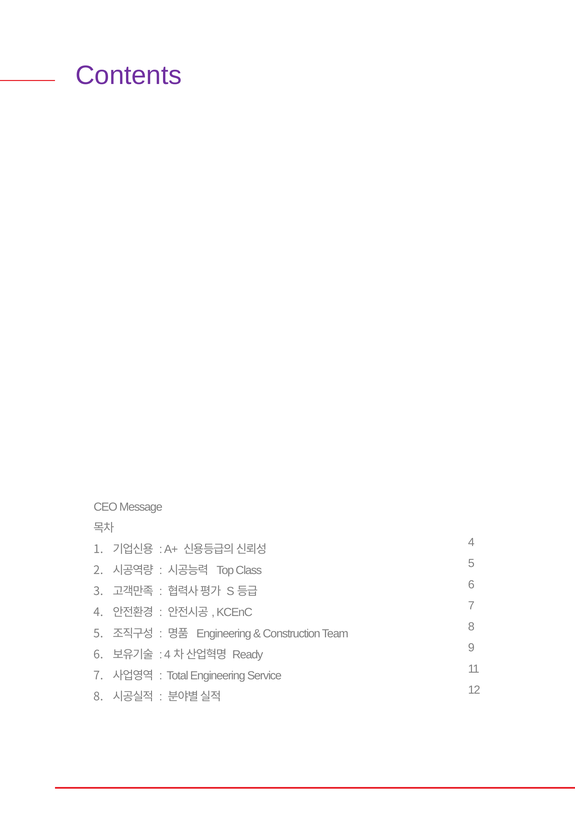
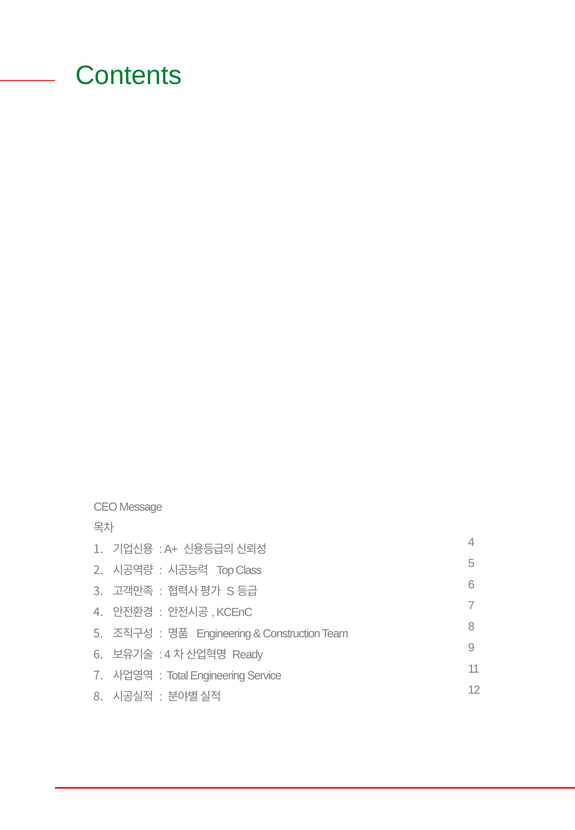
Contents colour: purple -> green (129, 75)
